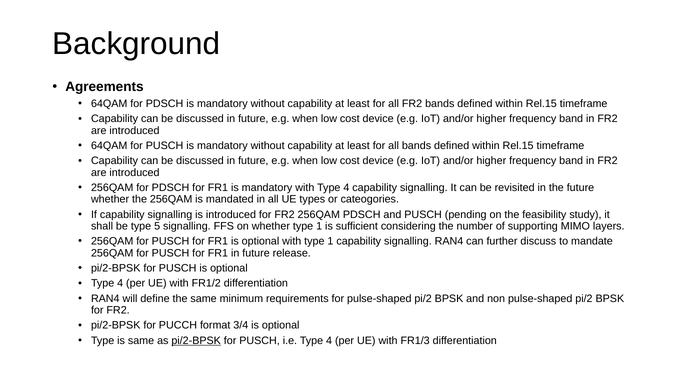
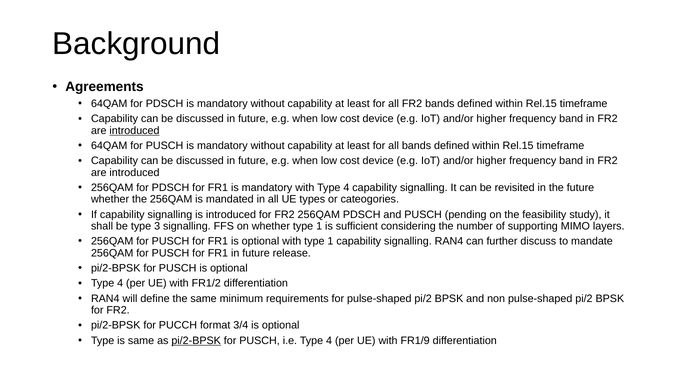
introduced underline: none -> present (134, 130)
5: 5 -> 3 (157, 226)
FR1/3: FR1/3 -> FR1/9 (415, 340)
